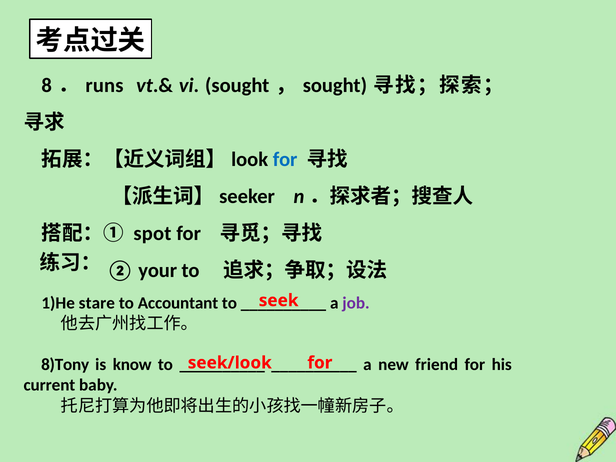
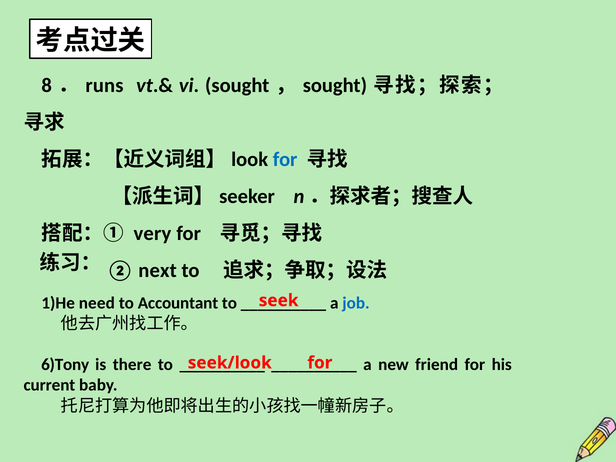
spot: spot -> very (152, 233)
your: your -> next (158, 270)
stare: stare -> need (97, 303)
job colour: purple -> blue (356, 303)
8)Tony: 8)Tony -> 6)Tony (65, 365)
know: know -> there (132, 365)
